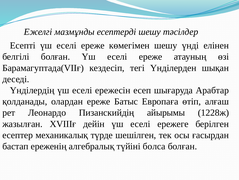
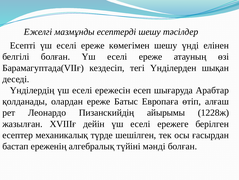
болса: болса -> мәнді (154, 146)
